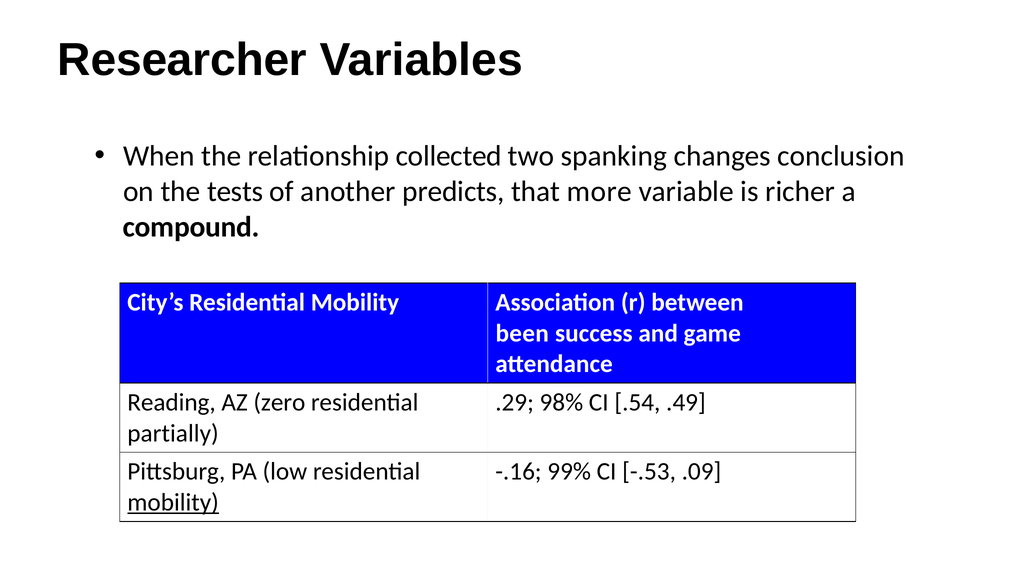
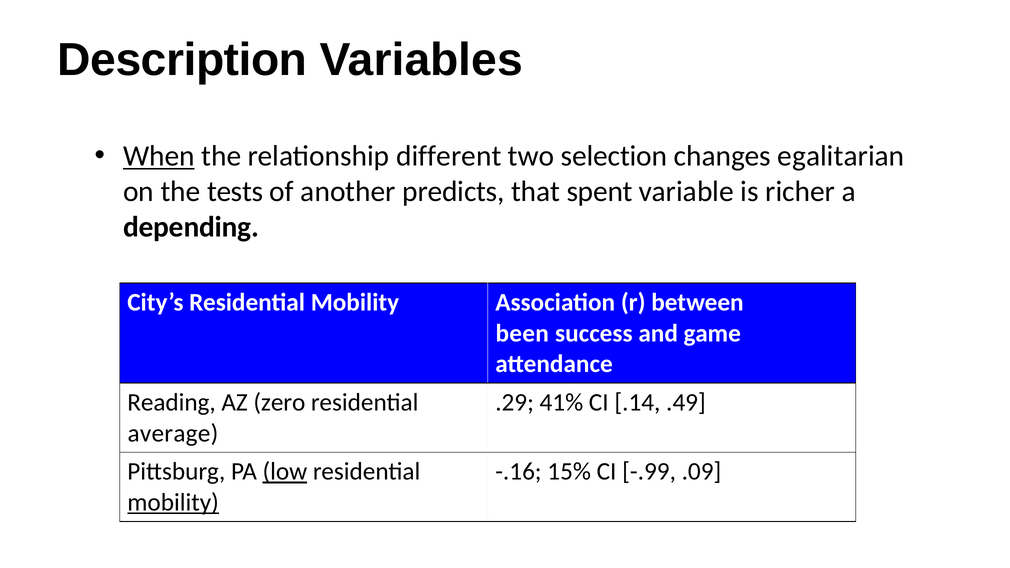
Researcher: Researcher -> Description (182, 60)
When underline: none -> present (159, 156)
collected: collected -> different (449, 156)
spanking: spanking -> selection (614, 156)
conclusion: conclusion -> egalitarian (841, 156)
more: more -> spent (600, 191)
compound: compound -> depending (191, 227)
98%: 98% -> 41% (561, 403)
.54: .54 -> .14 (637, 403)
partially: partially -> average (173, 433)
low underline: none -> present (285, 472)
99%: 99% -> 15% (569, 472)
-.53: -.53 -> -.99 (649, 472)
